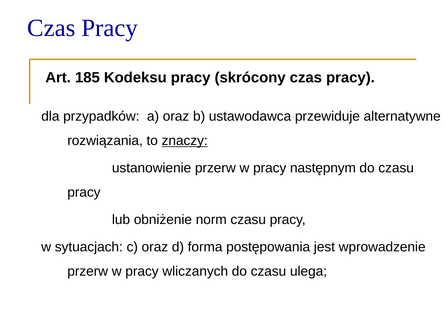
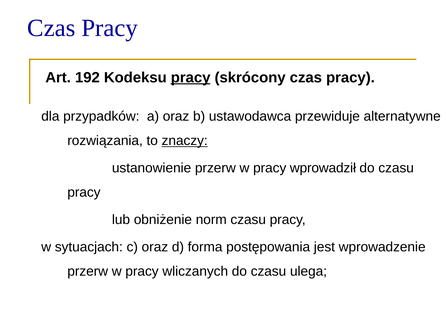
185: 185 -> 192 (87, 78)
pracy underline: none -> present (191, 78)
następnym: następnym -> wprowadził (323, 168)
